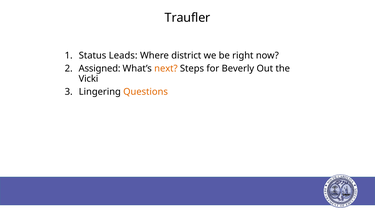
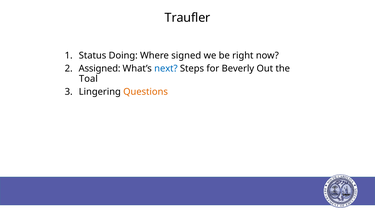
Leads: Leads -> Doing (123, 56)
district: district -> signed (186, 56)
next colour: orange -> blue (166, 69)
Vicki: Vicki -> Toal (88, 79)
